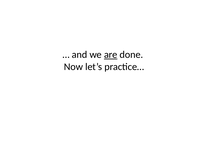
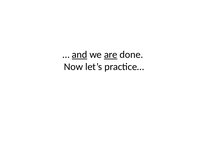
and underline: none -> present (80, 55)
